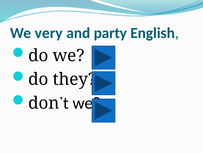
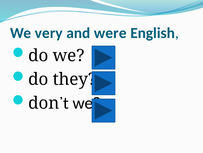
party: party -> were (110, 33)
